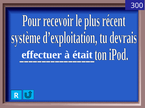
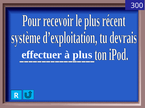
était: était -> plus (82, 55)
